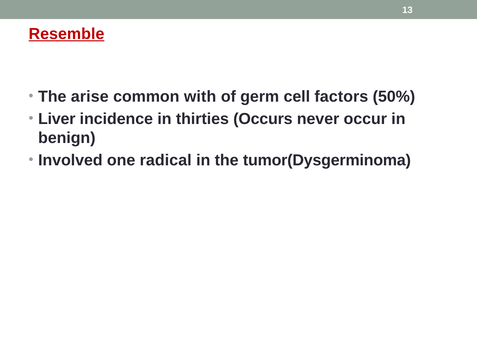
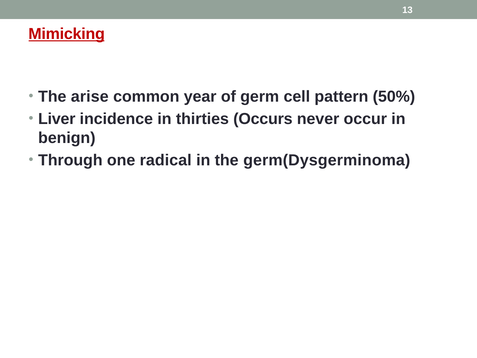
Resemble: Resemble -> Mimicking (67, 34)
with: with -> year (200, 97)
factors: factors -> pattern (341, 97)
Involved: Involved -> Through (70, 160)
tumor(Dysgerminoma: tumor(Dysgerminoma -> germ(Dysgerminoma (327, 160)
